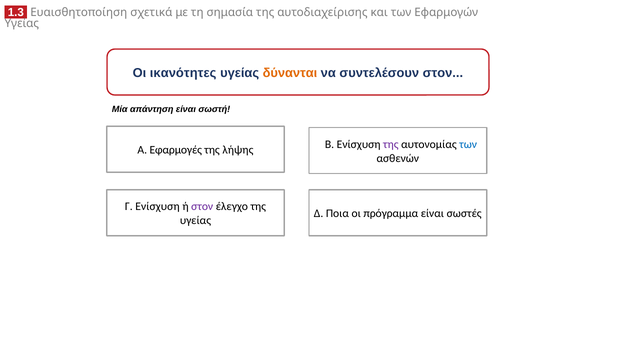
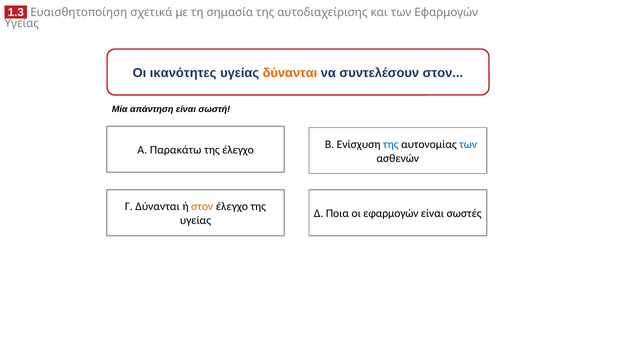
της colour: purple -> blue (391, 144)
Εφαρμογές: Εφαρμογές -> Παρακάτω (176, 150)
της λήψης: λήψης -> έλεγχο (238, 150)
Γ Ενίσχυση: Ενίσχυση -> Δύνανται (158, 206)
στον colour: purple -> orange (202, 206)
οι πρόγραμμα: πρόγραμμα -> εφαρμογών (391, 213)
